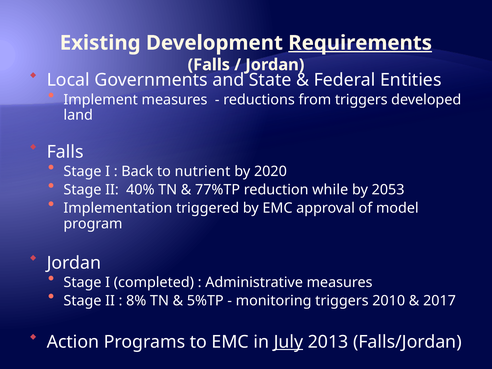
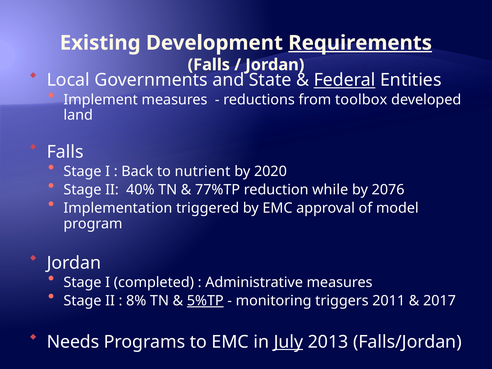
Federal underline: none -> present (345, 80)
from triggers: triggers -> toolbox (361, 100)
2053: 2053 -> 2076 (388, 190)
5%TP underline: none -> present (205, 301)
2010: 2010 -> 2011 (389, 301)
Action: Action -> Needs (73, 342)
